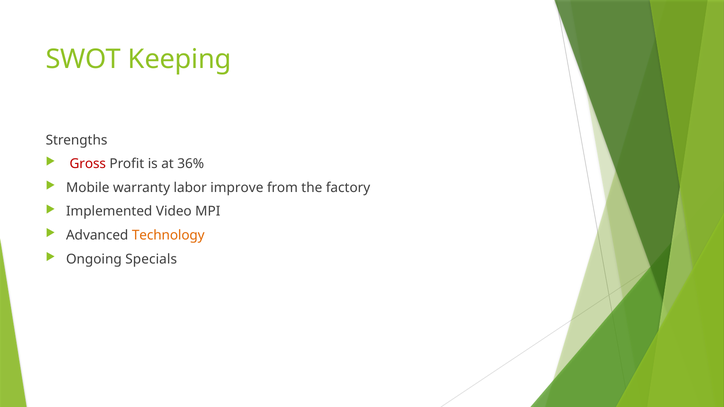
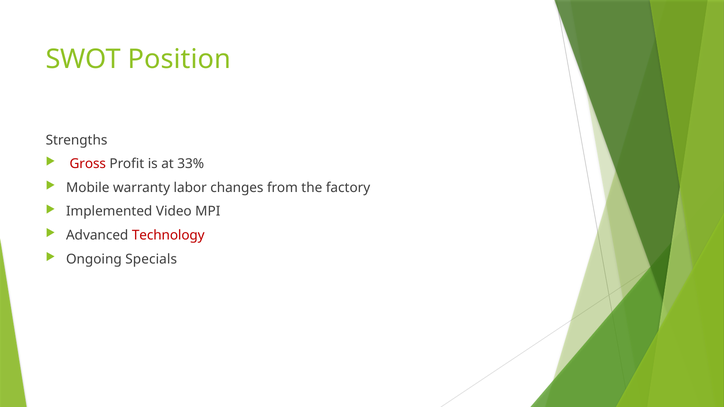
Keeping: Keeping -> Position (180, 59)
36%: 36% -> 33% (191, 164)
improve: improve -> changes (237, 188)
Technology colour: orange -> red (168, 235)
